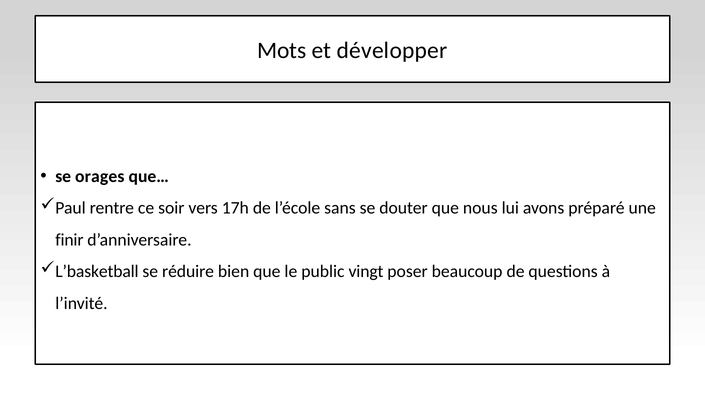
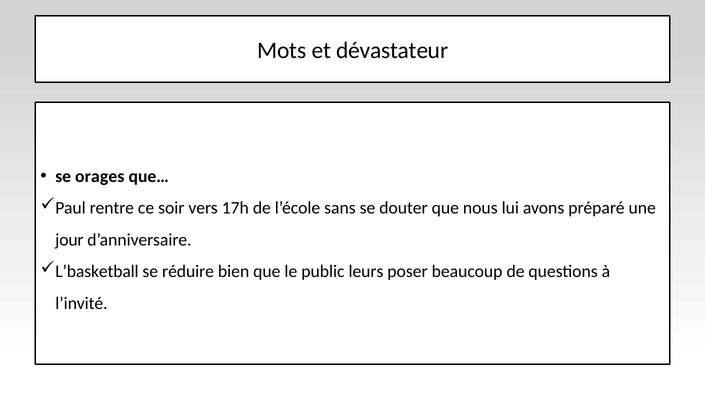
développer: développer -> dévastateur (392, 51)
finir: finir -> jour (69, 240)
vingt: vingt -> leurs (366, 271)
